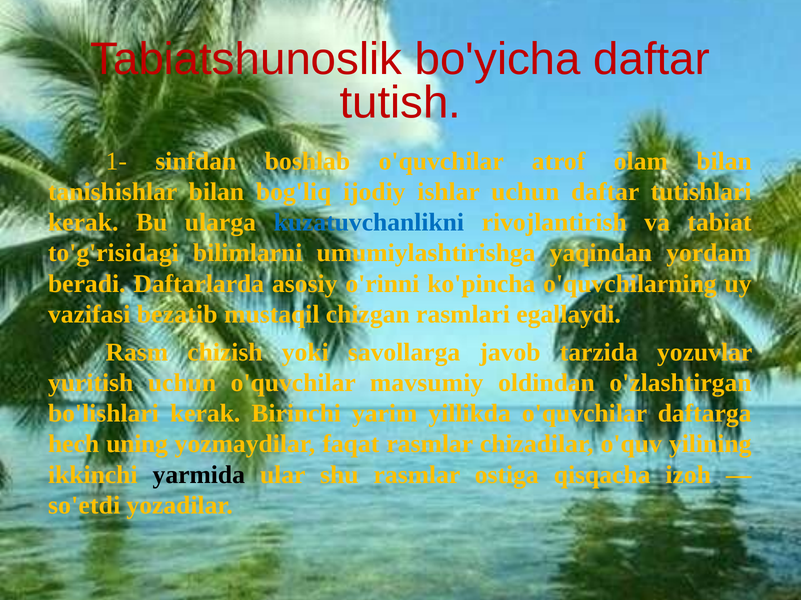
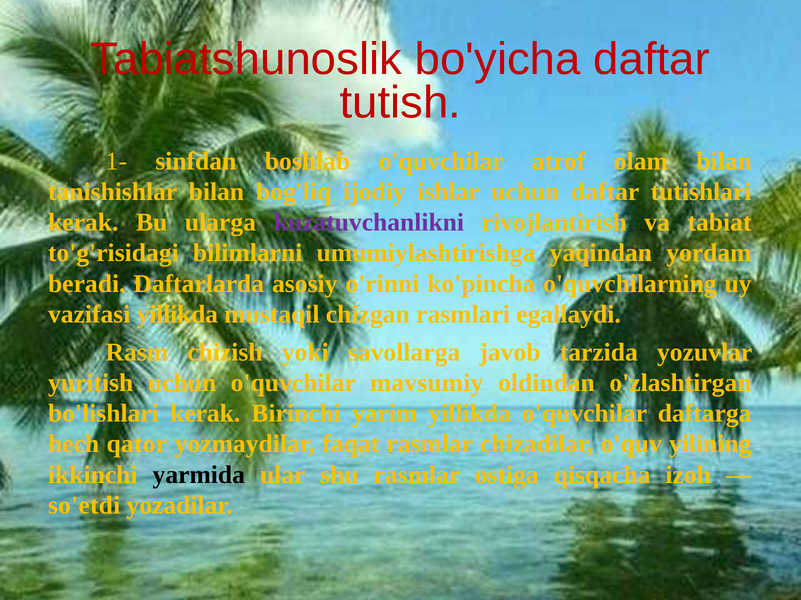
kuzatuvchanlikni colour: blue -> purple (369, 223)
vazifasi bezatib: bezatib -> yillikda (177, 315)
uning: uning -> qator (137, 445)
